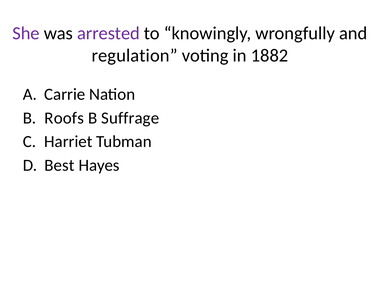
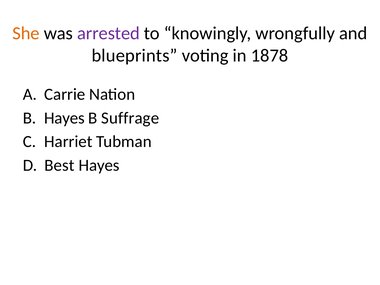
She colour: purple -> orange (26, 33)
regulation: regulation -> blueprints (135, 55)
1882: 1882 -> 1878 (270, 55)
B Roofs: Roofs -> Hayes (64, 118)
